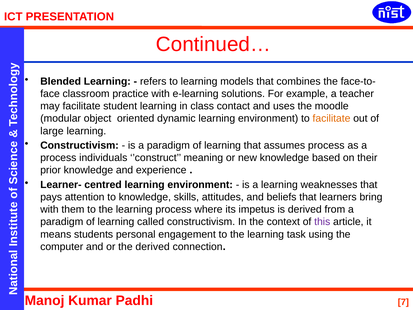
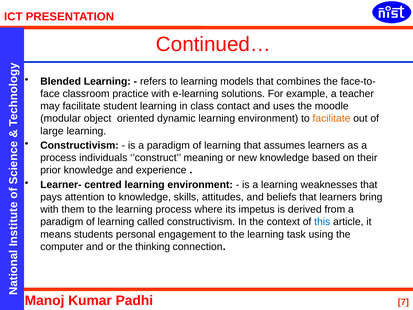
assumes process: process -> learners (326, 145)
this colour: purple -> blue (322, 222)
the derived: derived -> thinking (153, 246)
